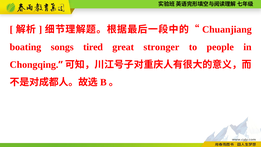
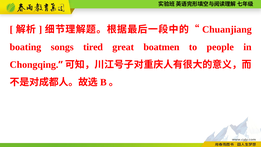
stronger: stronger -> boatmen (161, 47)
